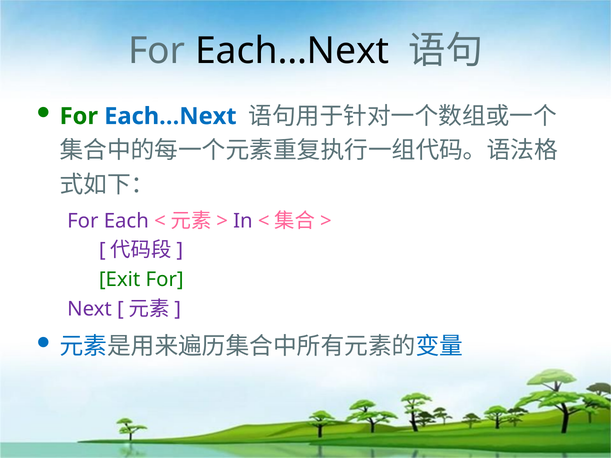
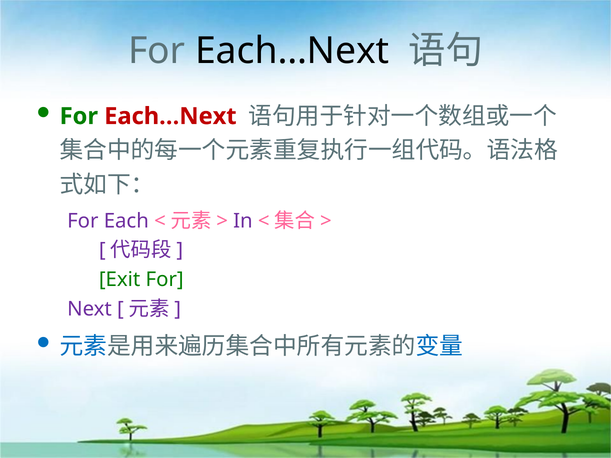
Each…Next colour: blue -> red (170, 116)
